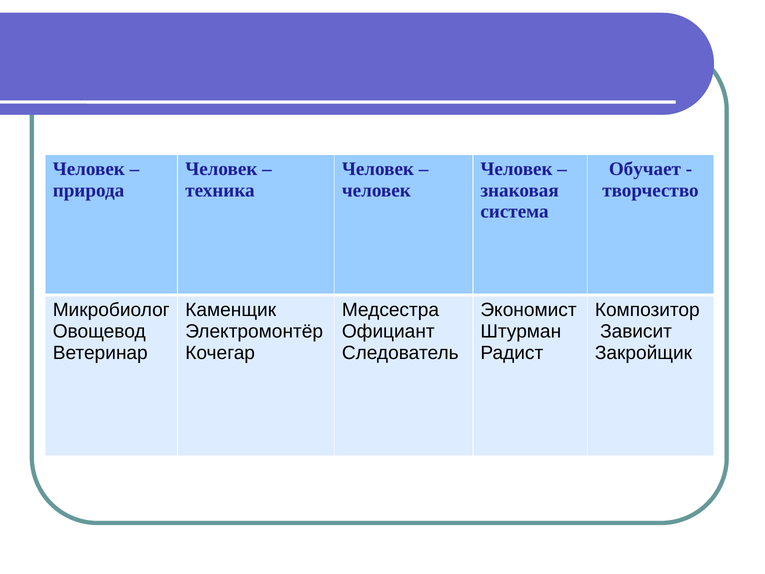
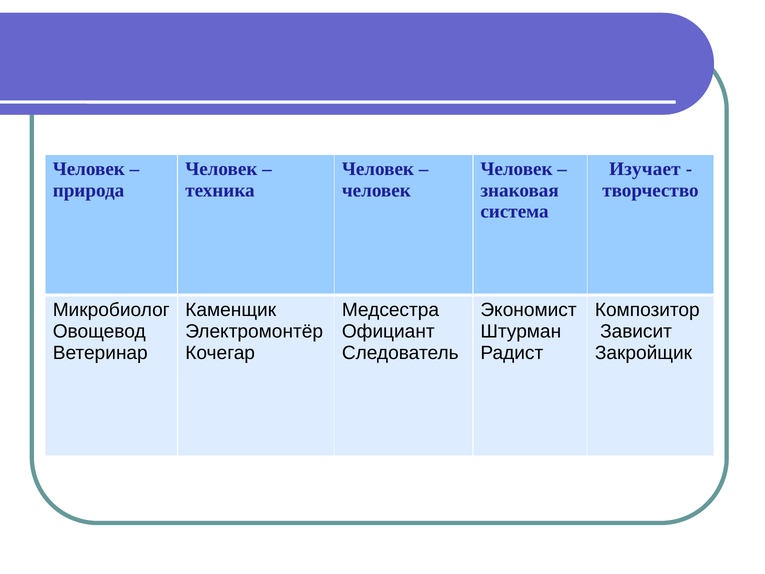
Обучает: Обучает -> Изучает (645, 169)
